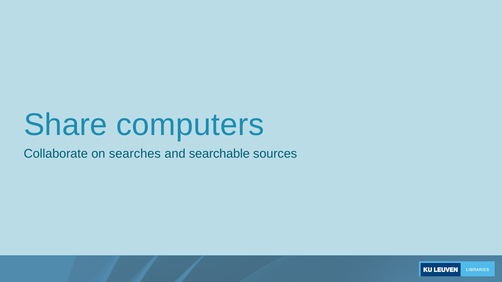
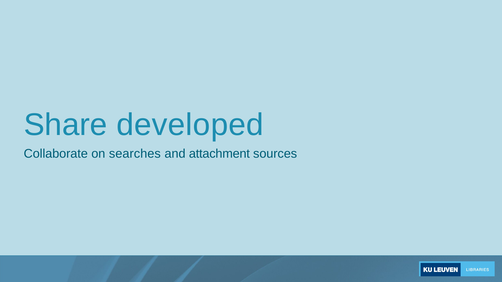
computers: computers -> developed (190, 125)
searchable: searchable -> attachment (219, 154)
